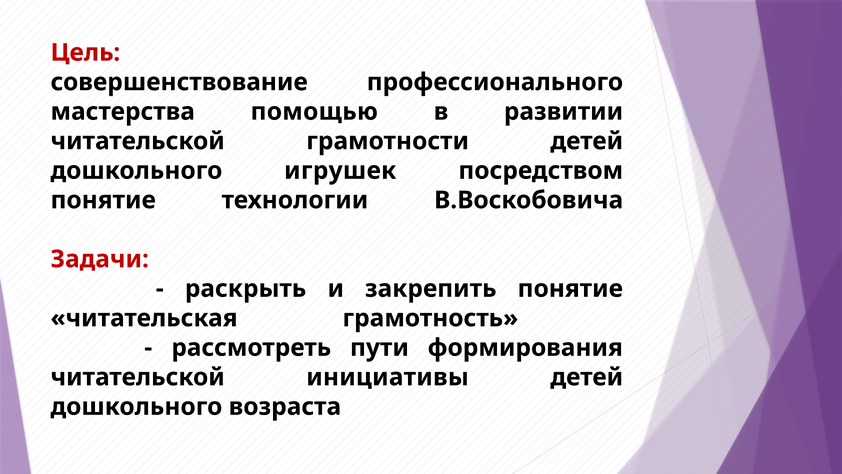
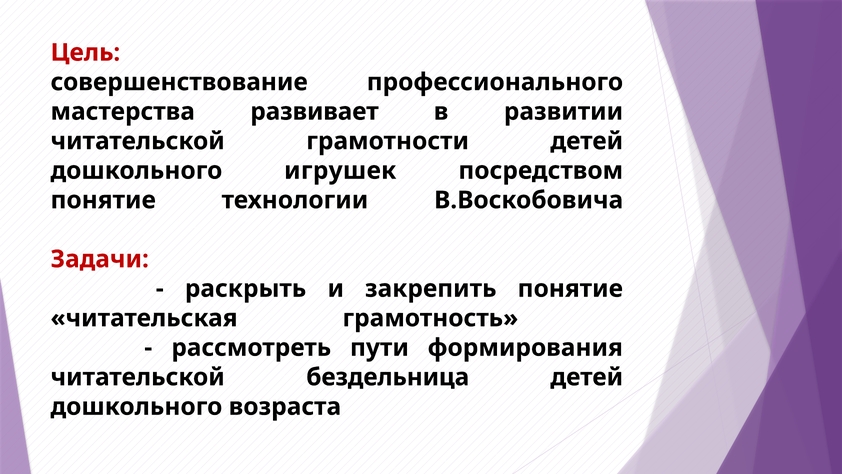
помощью: помощью -> развивает (314, 112)
инициативы: инициативы -> бездельница (388, 377)
